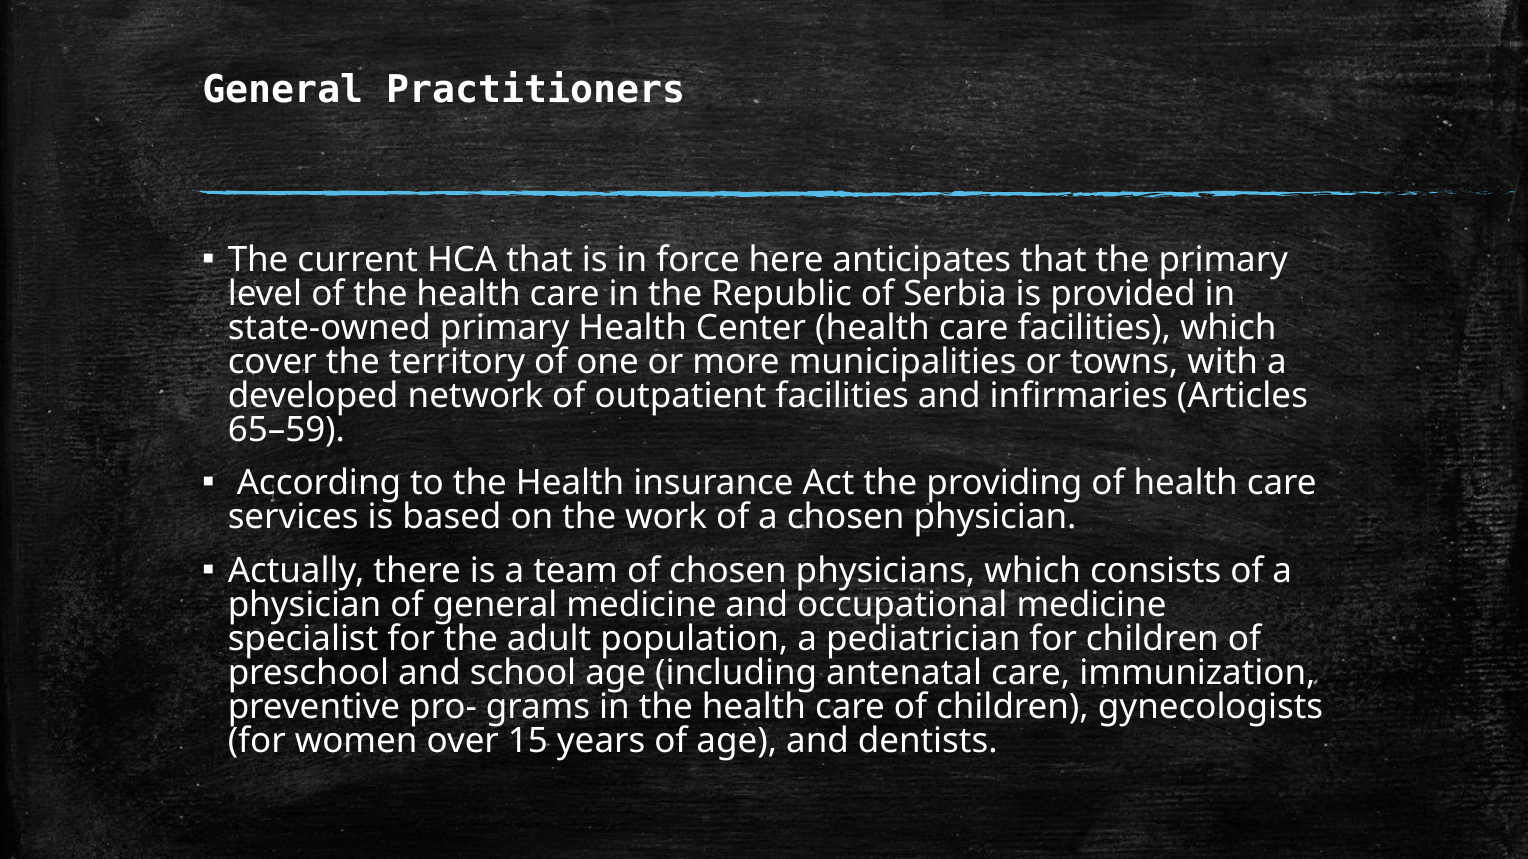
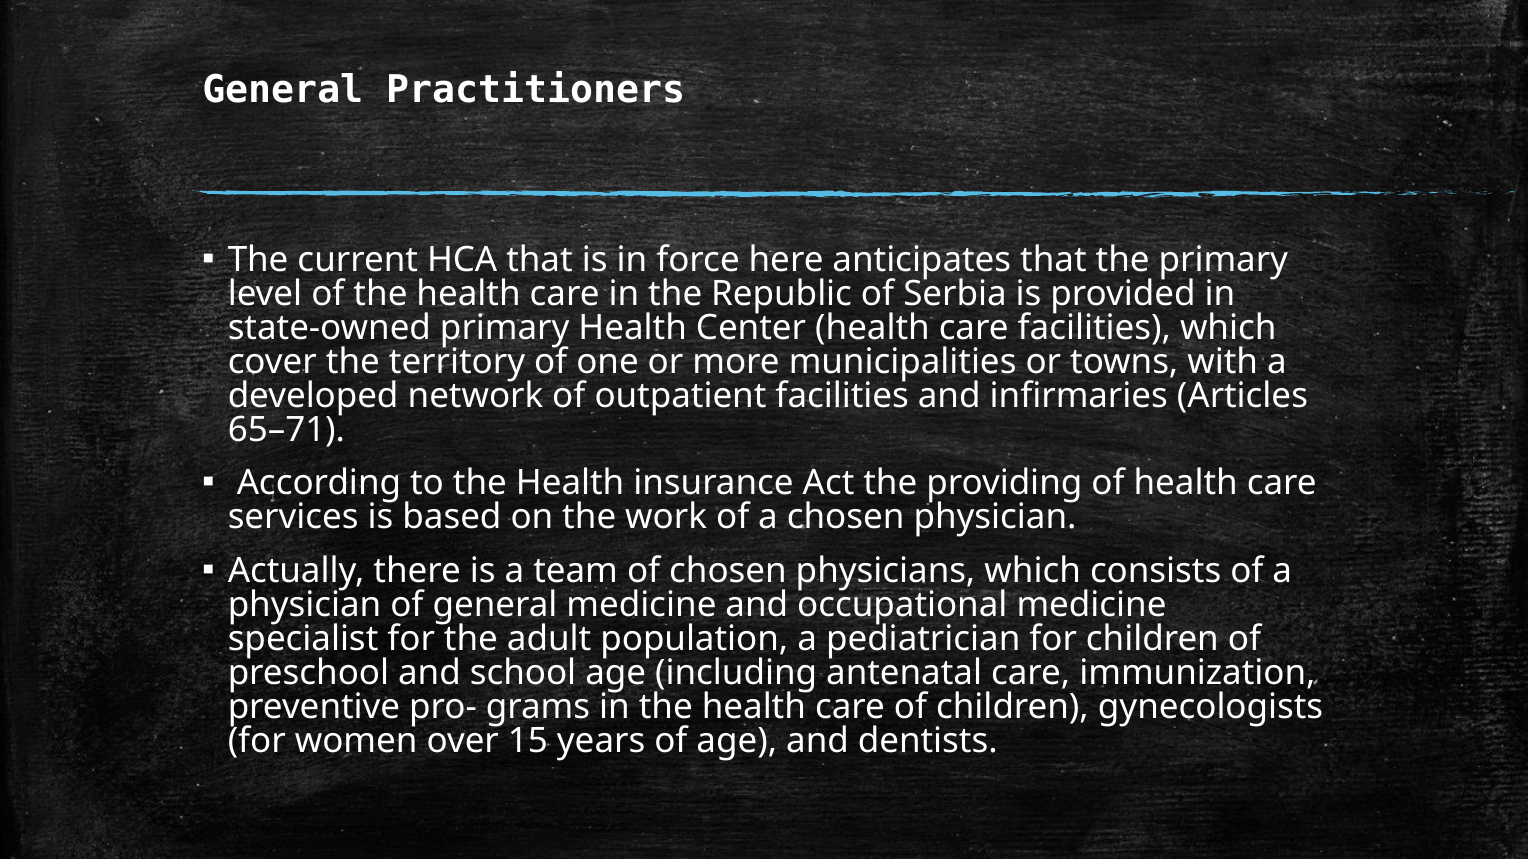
65–59: 65–59 -> 65–71 (286, 430)
